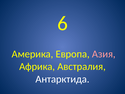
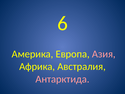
Антарктида colour: white -> pink (62, 79)
